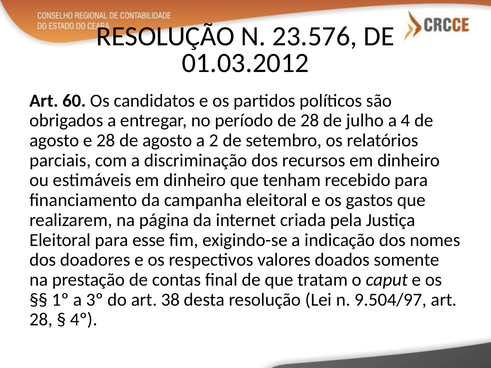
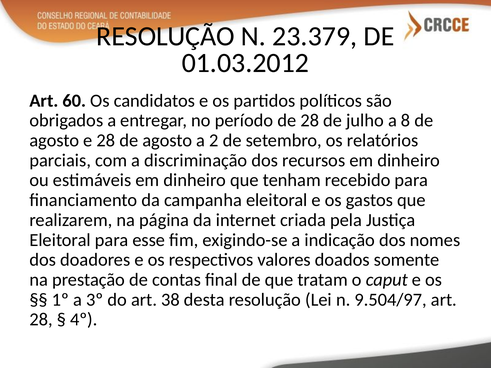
23.576: 23.576 -> 23.379 (315, 36)
4: 4 -> 8 (406, 121)
